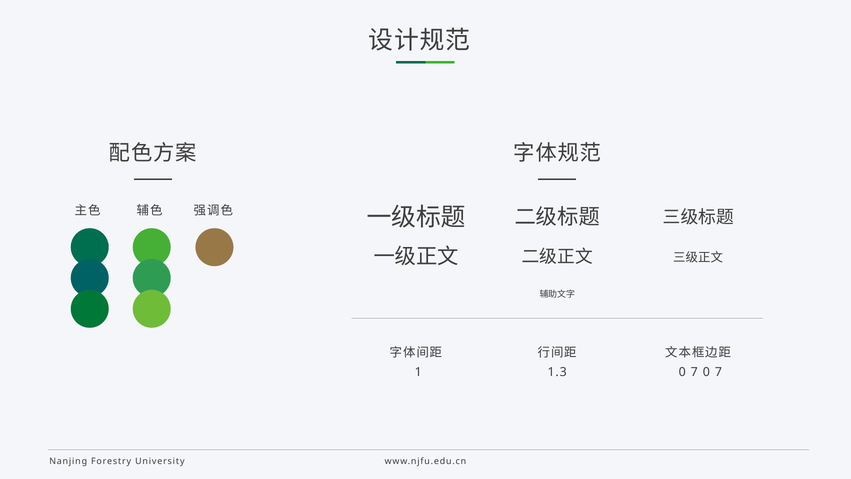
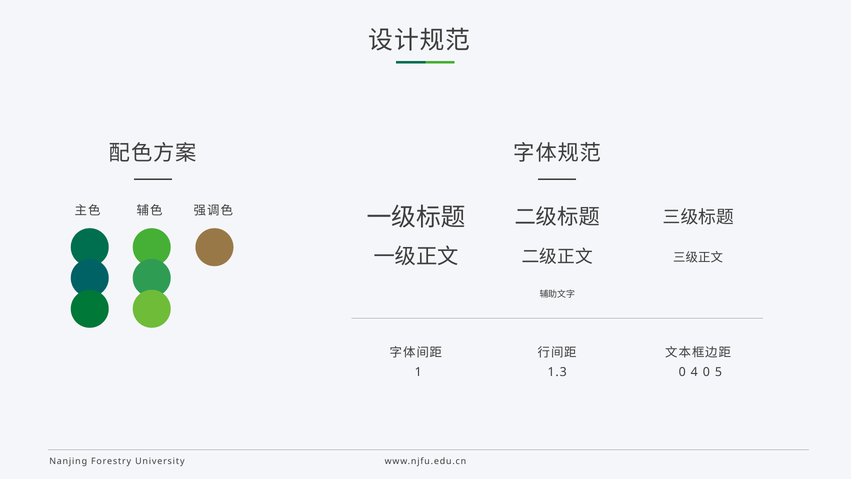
7: 7 -> 4 (694, 372)
7: 7 -> 5 (718, 372)
